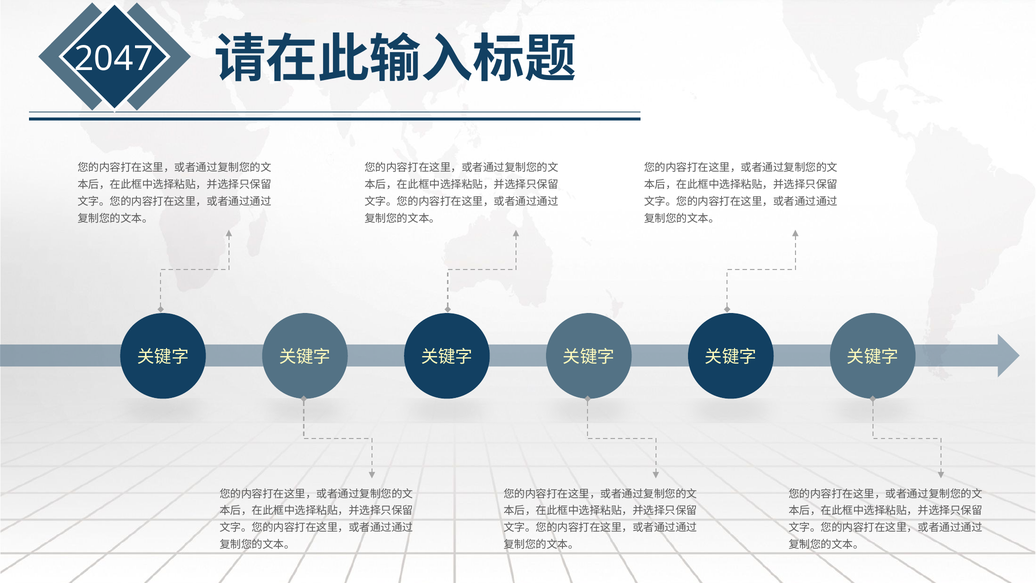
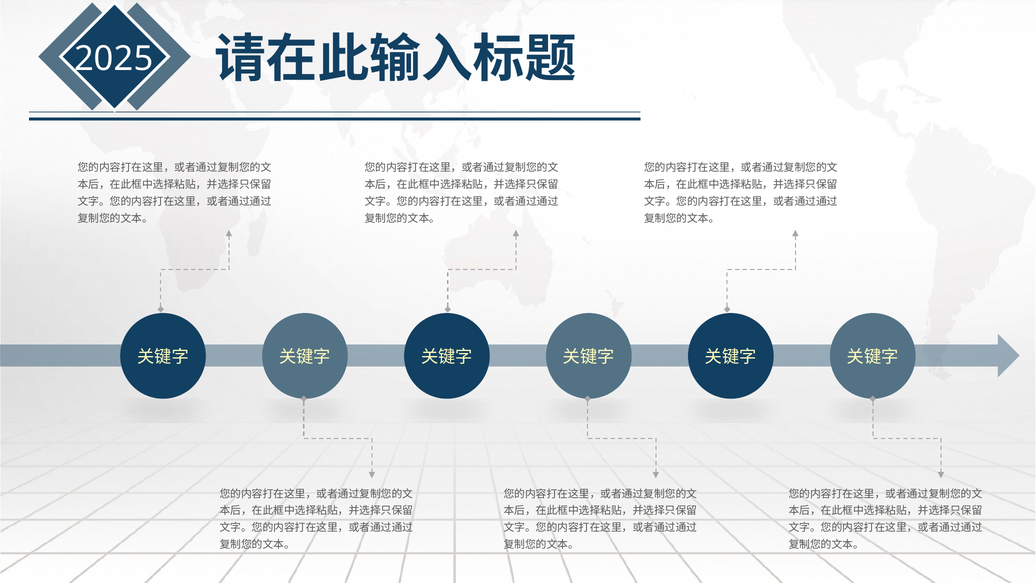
2047: 2047 -> 2025 (114, 59)
